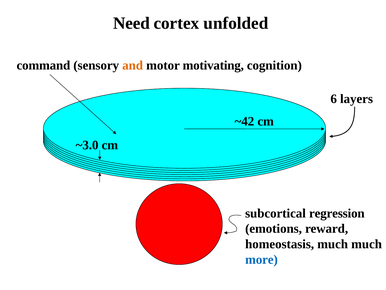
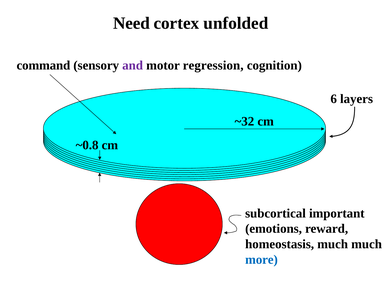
and colour: orange -> purple (133, 65)
motivating: motivating -> regression (213, 65)
~42: ~42 -> ~32 (244, 121)
~3.0: ~3.0 -> ~0.8 (87, 145)
regression: regression -> important (337, 213)
